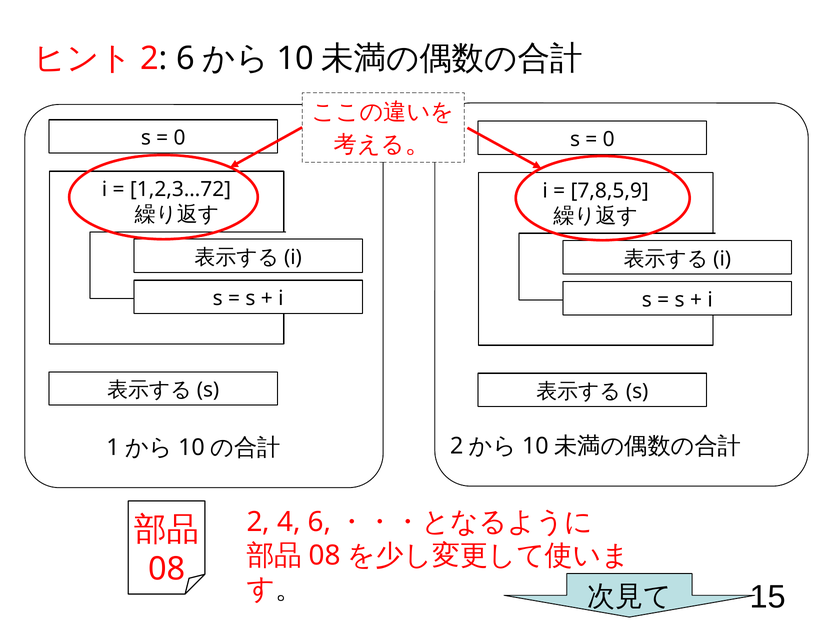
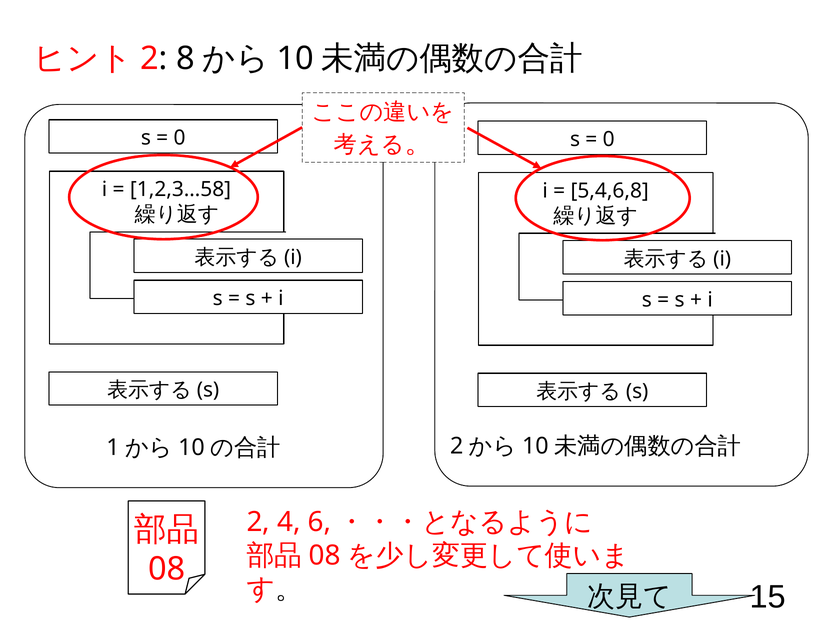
2 6: 6 -> 8 (185, 59)
1,2,3…72: 1,2,3…72 -> 1,2,3…58 (181, 189)
7,8,5,9: 7,8,5,9 -> 5,4,6,8 (610, 191)
